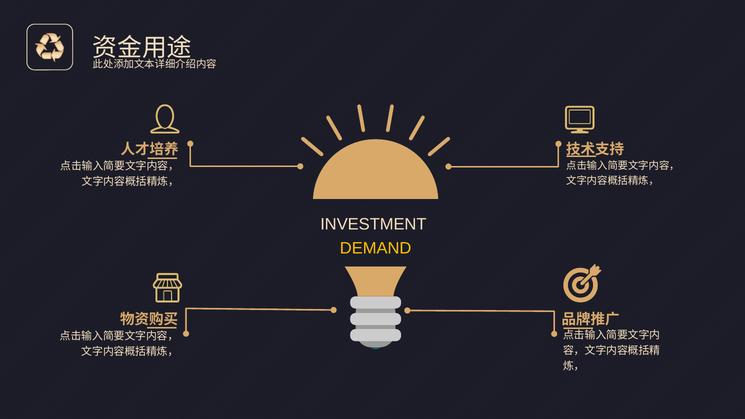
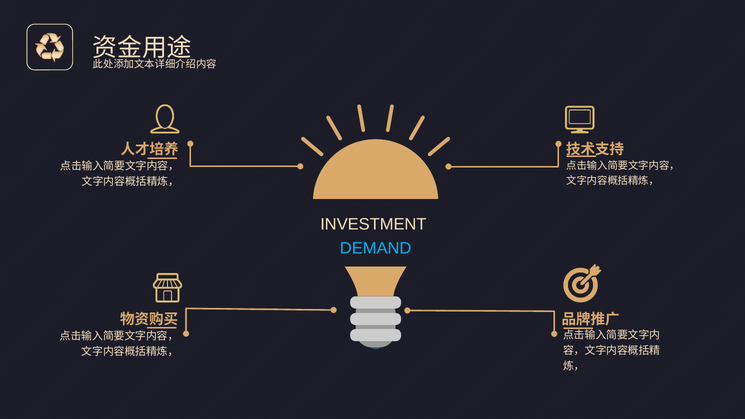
DEMAND colour: yellow -> light blue (376, 248)
